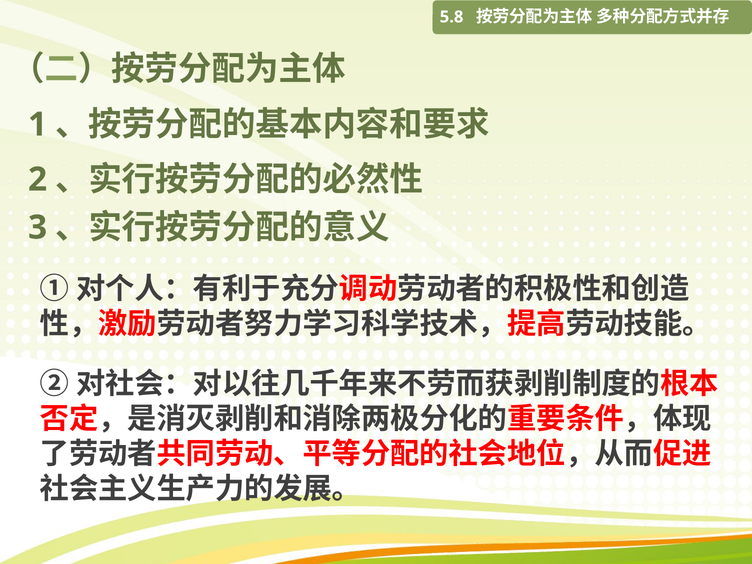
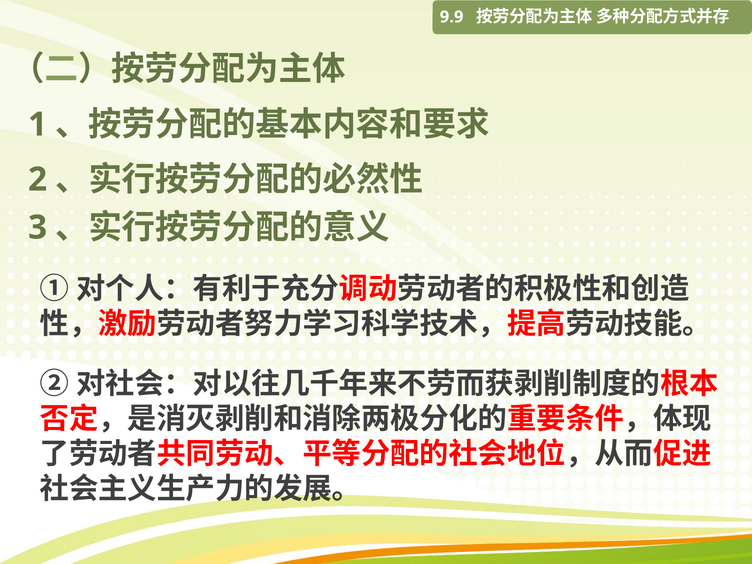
5.8: 5.8 -> 9.9 (452, 17)
